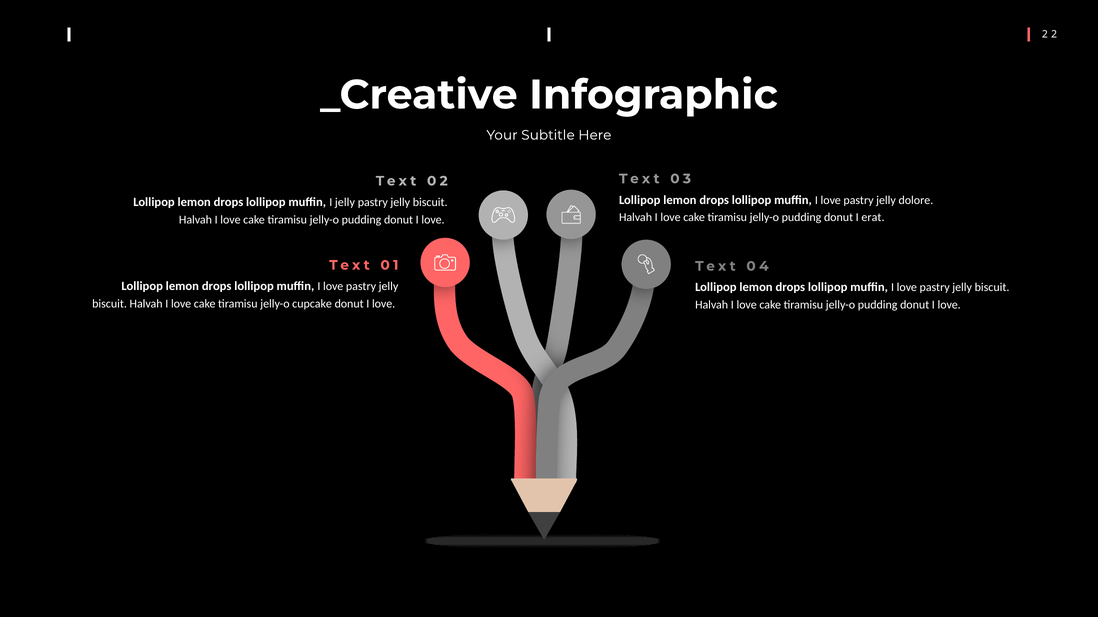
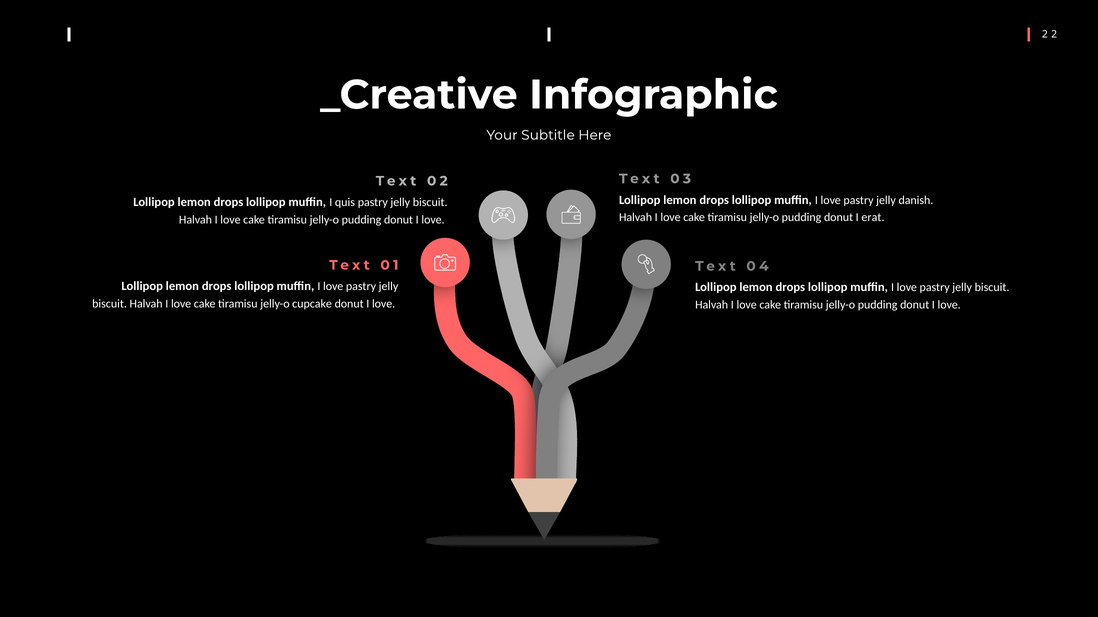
dolore: dolore -> danish (916, 200)
I jelly: jelly -> quis (345, 203)
